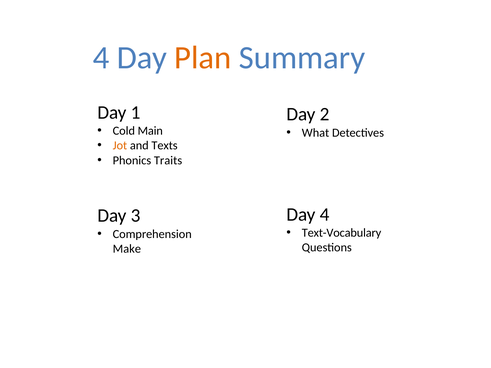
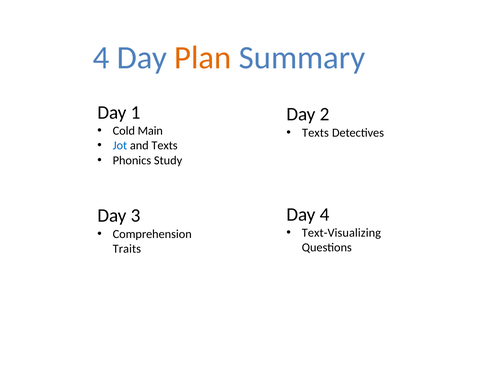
What: What -> Texts (315, 133)
Jot colour: orange -> blue (120, 146)
Traits: Traits -> Study (168, 160)
Text-Vocabulary: Text-Vocabulary -> Text-Visualizing (341, 233)
Make: Make -> Traits (127, 249)
